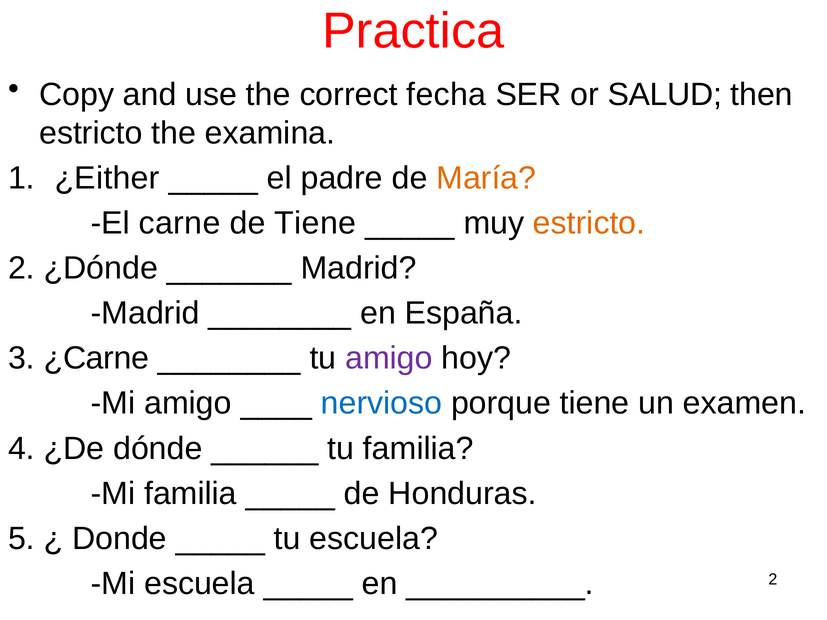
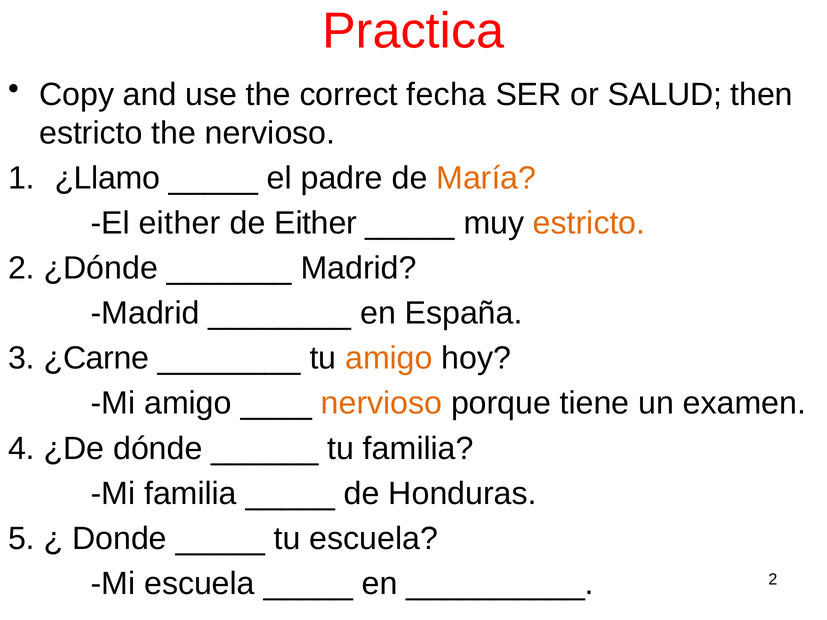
the examina: examina -> nervioso (270, 133)
¿Either: ¿Either -> ¿Llamo (107, 178)
El carne: carne -> either (180, 223)
de Tiene: Tiene -> Either (316, 223)
amigo colour: purple -> orange (389, 358)
nervioso colour: blue -> orange (381, 404)
